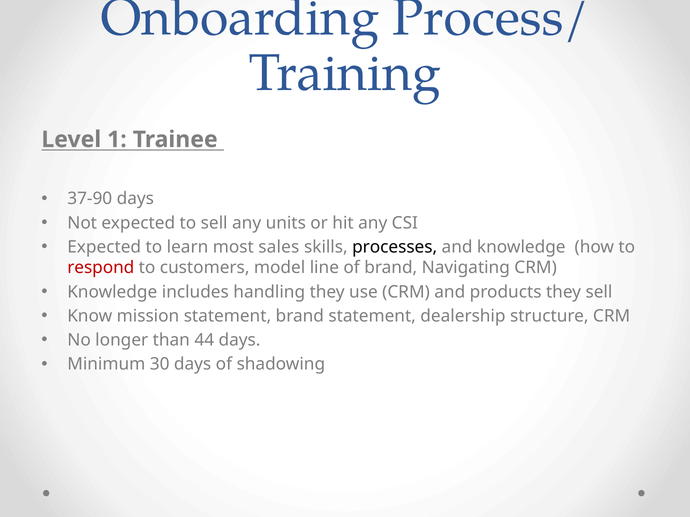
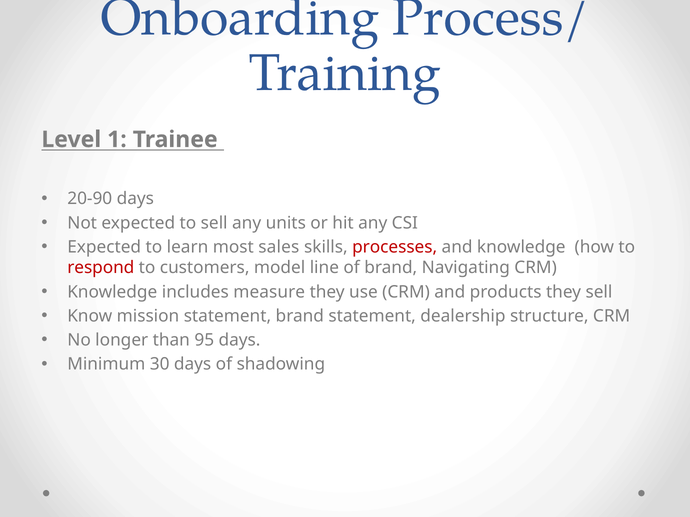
37-90: 37-90 -> 20-90 (90, 199)
processes colour: black -> red (395, 247)
handling: handling -> measure (269, 292)
44: 44 -> 95 (204, 340)
